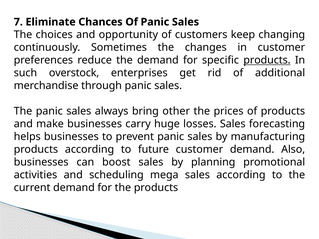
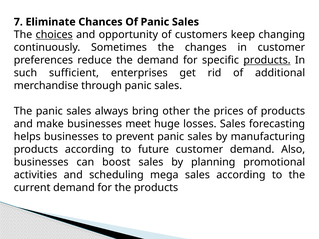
choices underline: none -> present (54, 35)
overstock: overstock -> sufficient (74, 73)
carry: carry -> meet (138, 124)
